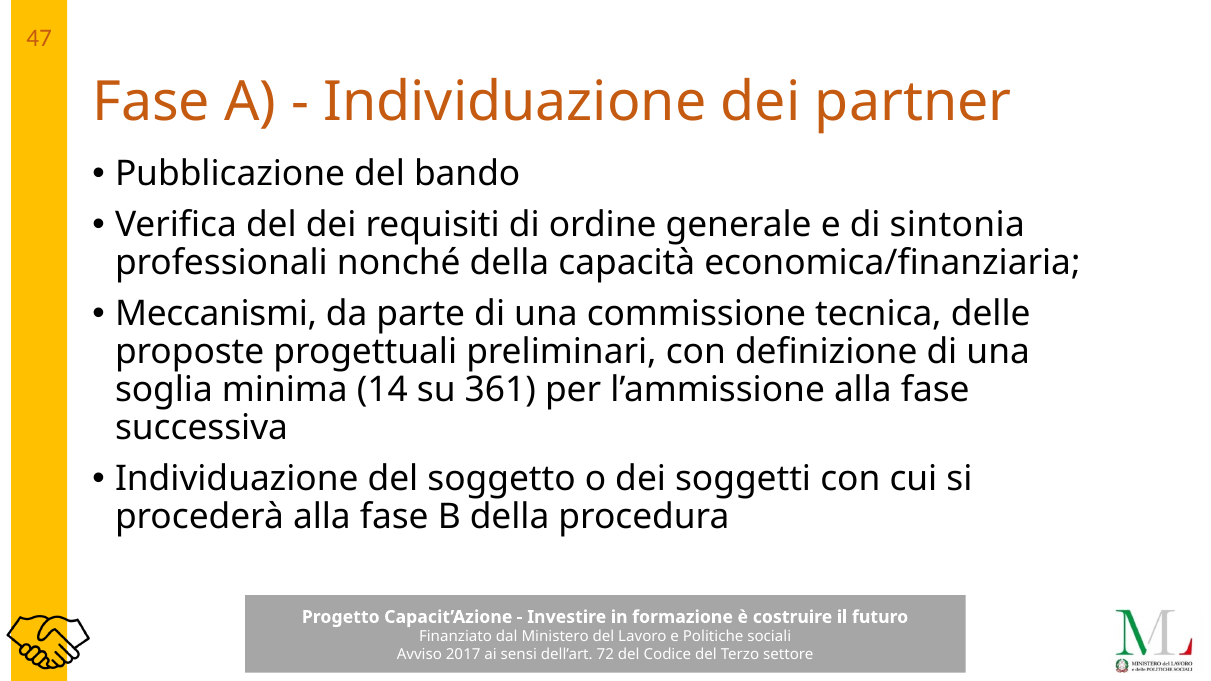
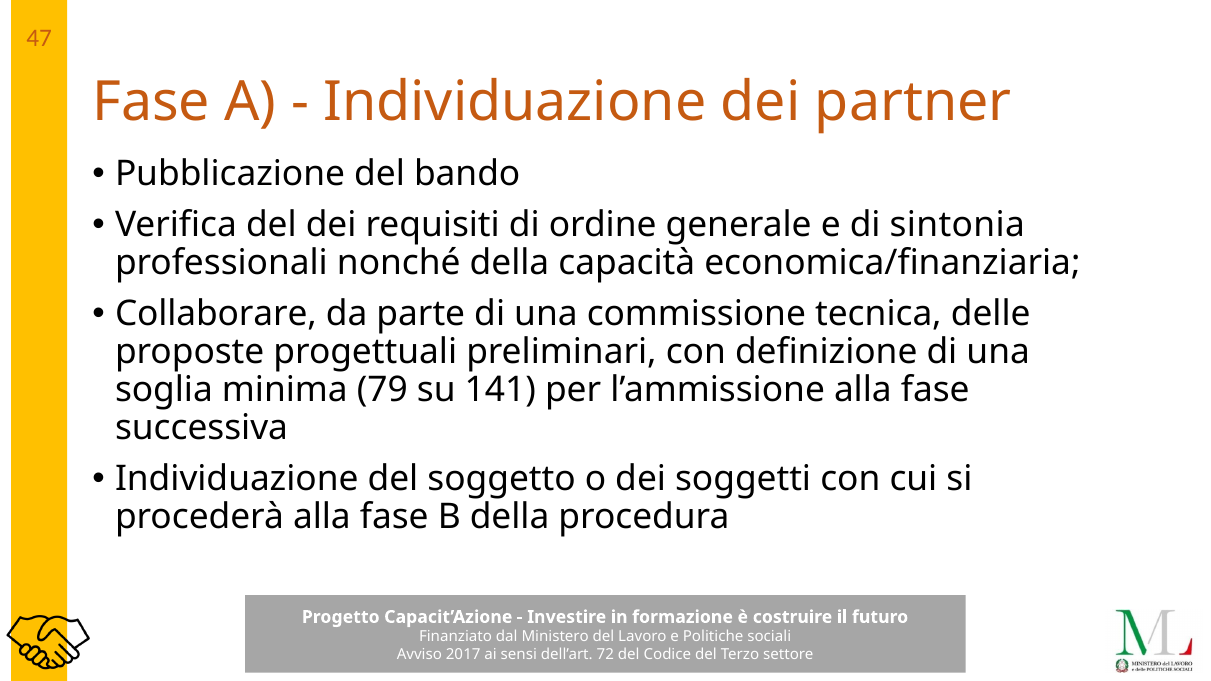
Meccanismi: Meccanismi -> Collaborare (216, 314)
14: 14 -> 79 (382, 390)
361: 361 -> 141 (500, 390)
